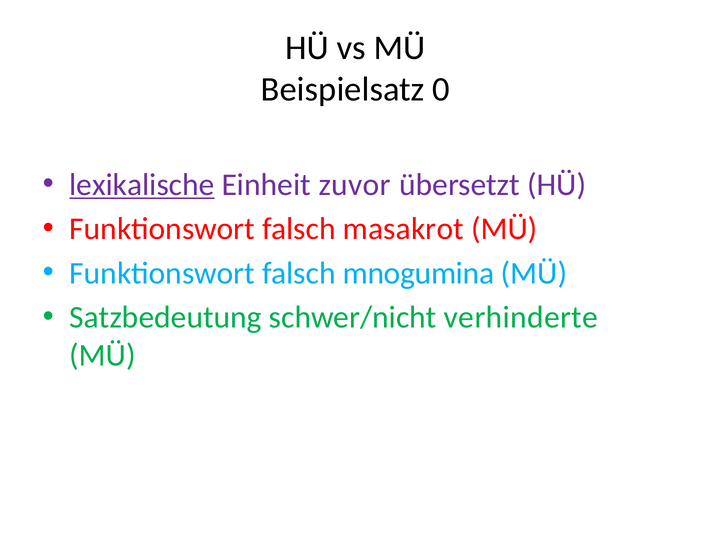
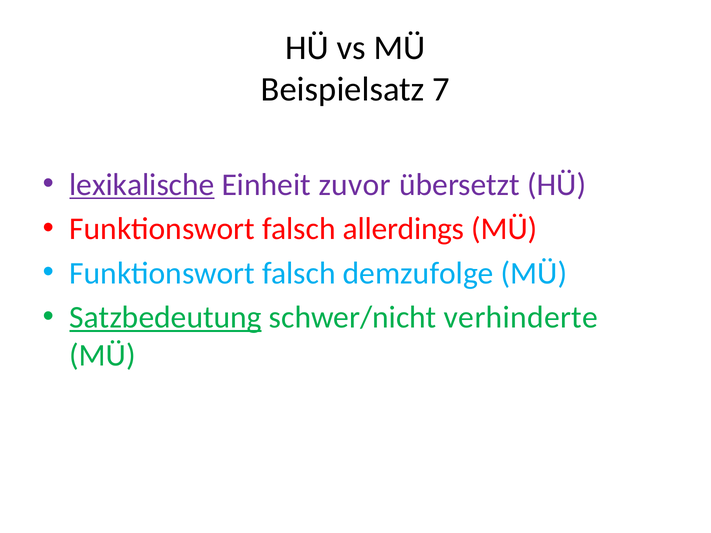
0: 0 -> 7 (441, 90)
masakrot: masakrot -> allerdings (404, 229)
mnogumina: mnogumina -> demzufolge (418, 273)
Satzbedeutung underline: none -> present (166, 318)
